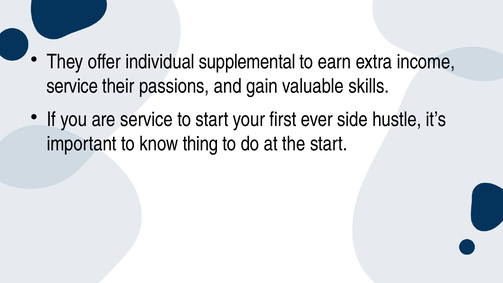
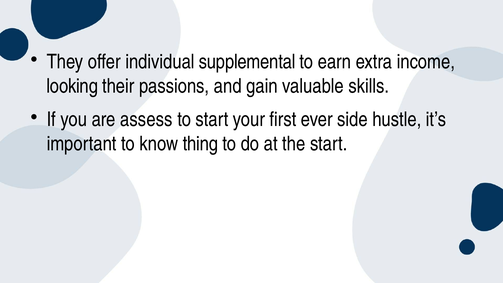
service: service -> looking (72, 86)
are service: service -> assess (146, 119)
